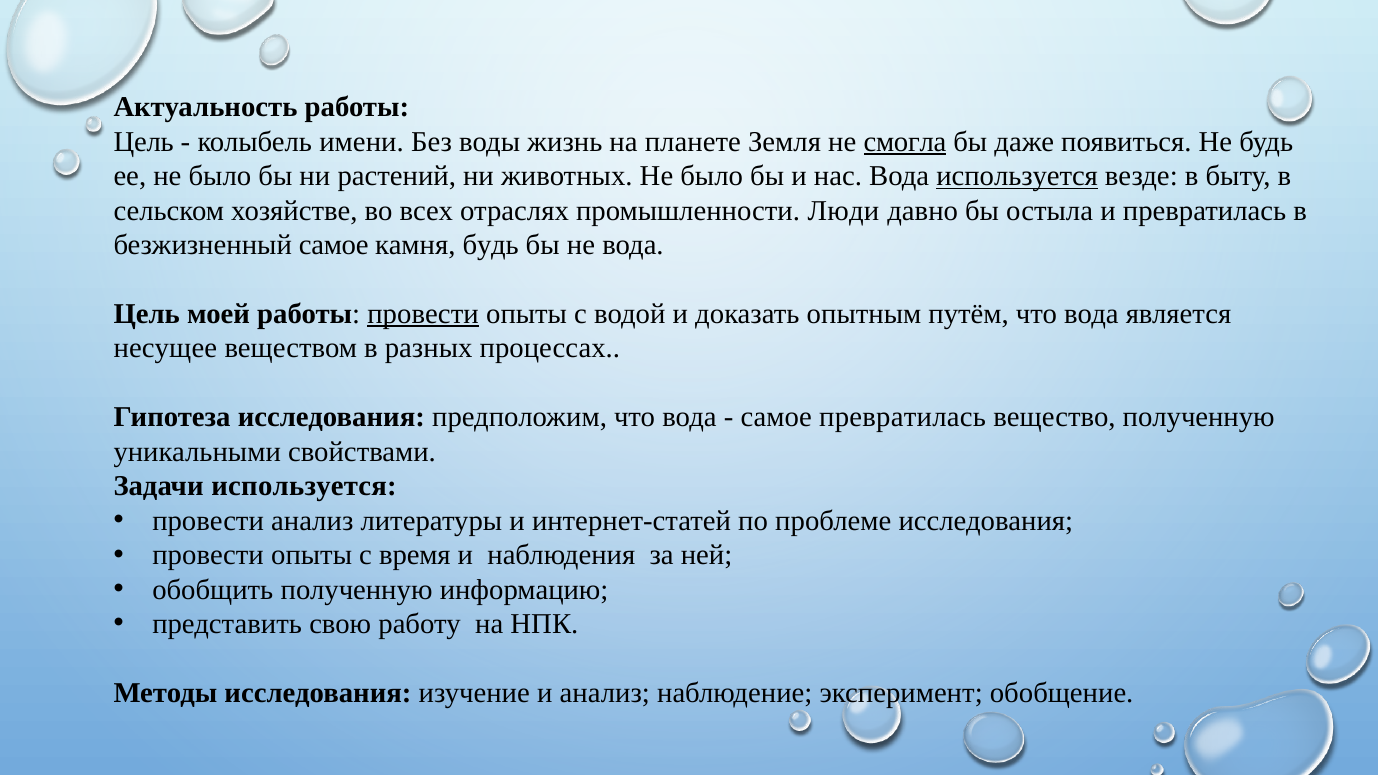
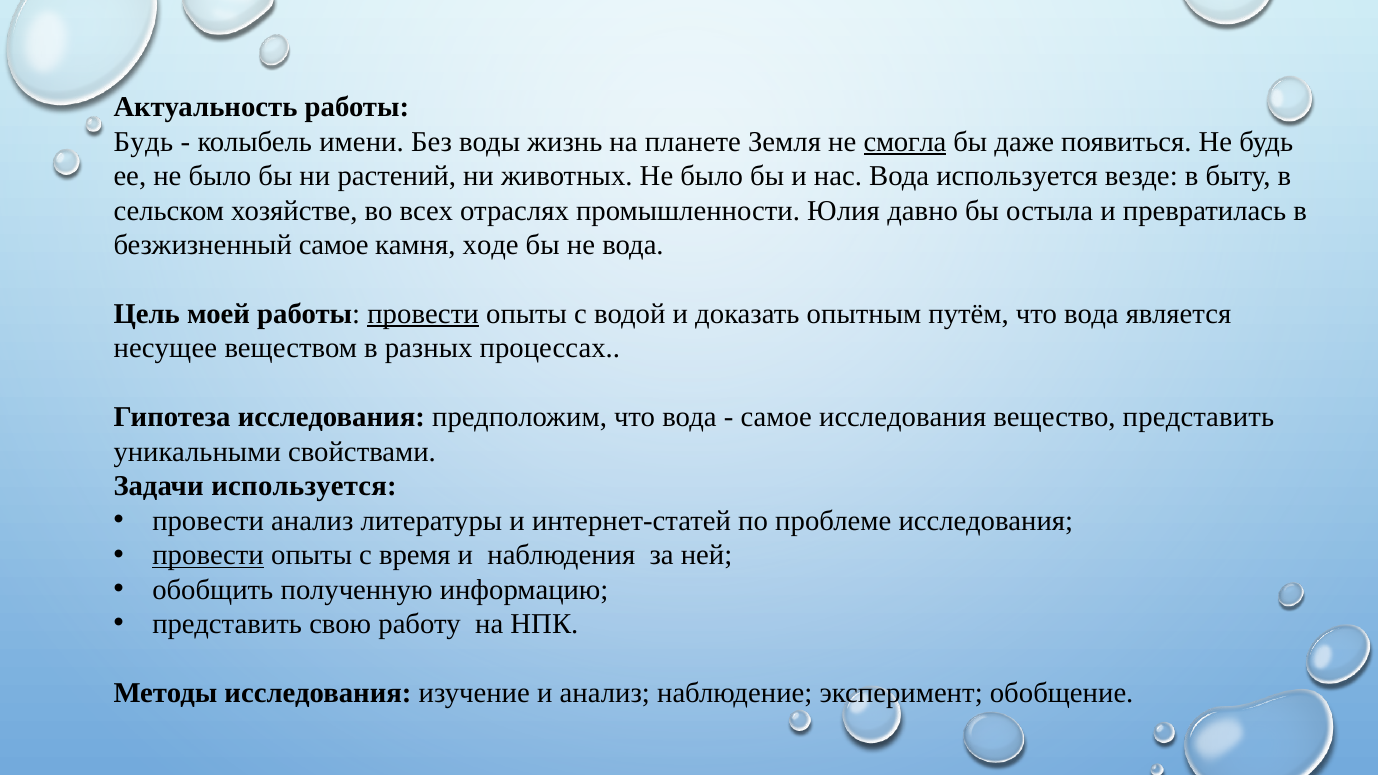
Цель: Цель -> Будь (143, 142)
используется underline: present -> none (1017, 176)
Люди: Люди -> Юлия (844, 211)
камня будь: будь -> ходе (491, 245)
самое превратилась: превратилась -> исследования (903, 417)
вещество полученную: полученную -> представить (1199, 417)
провести underline: none -> present (208, 555)
